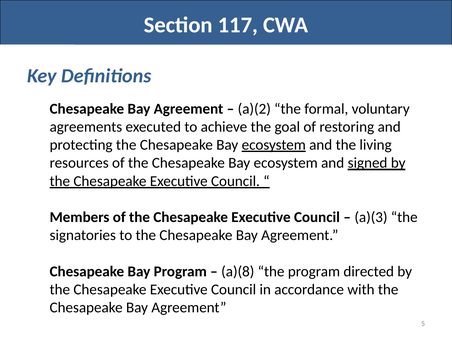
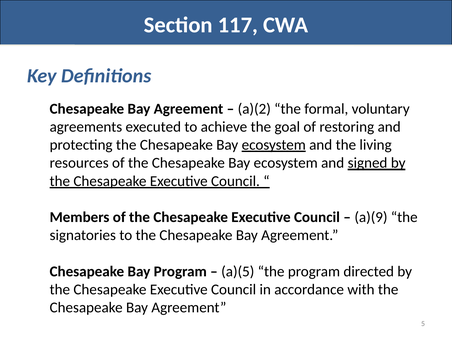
a)(3: a)(3 -> a)(9 (371, 217)
a)(8: a)(8 -> a)(5 (238, 271)
